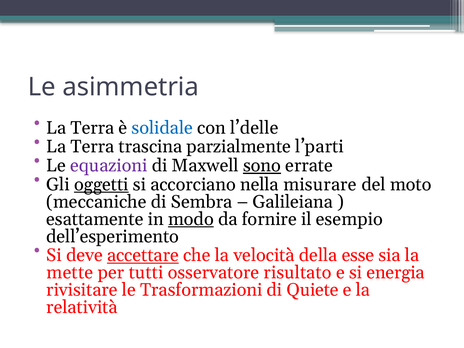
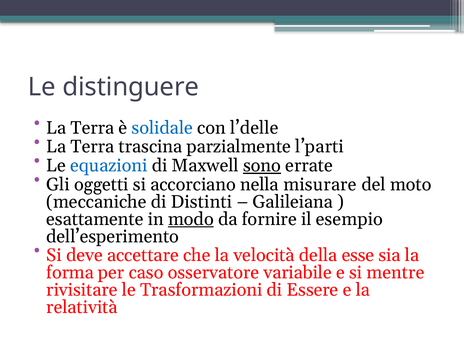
asimmetria: asimmetria -> distinguere (131, 87)
equazioni colour: purple -> blue (109, 166)
oggetti underline: present -> none (101, 184)
Sembra: Sembra -> Distinti (202, 202)
accettare underline: present -> none (143, 255)
mette: mette -> forma (70, 273)
tutti: tutti -> caso (146, 273)
risultato: risultato -> variabile (298, 273)
energia: energia -> mentre (395, 273)
Quiete: Quiete -> Essere (313, 290)
